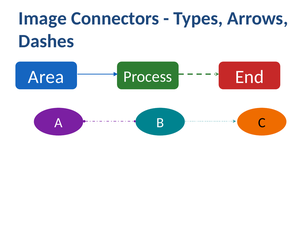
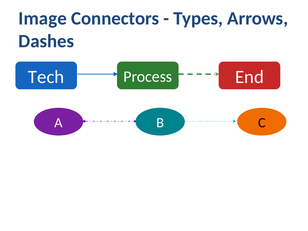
Area: Area -> Tech (46, 77)
